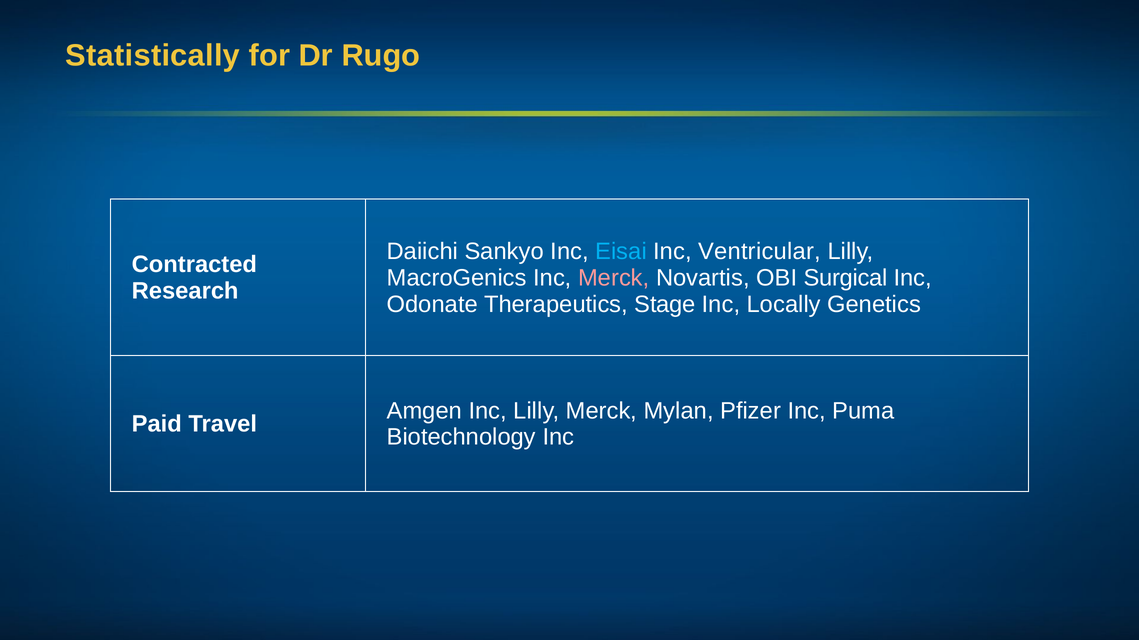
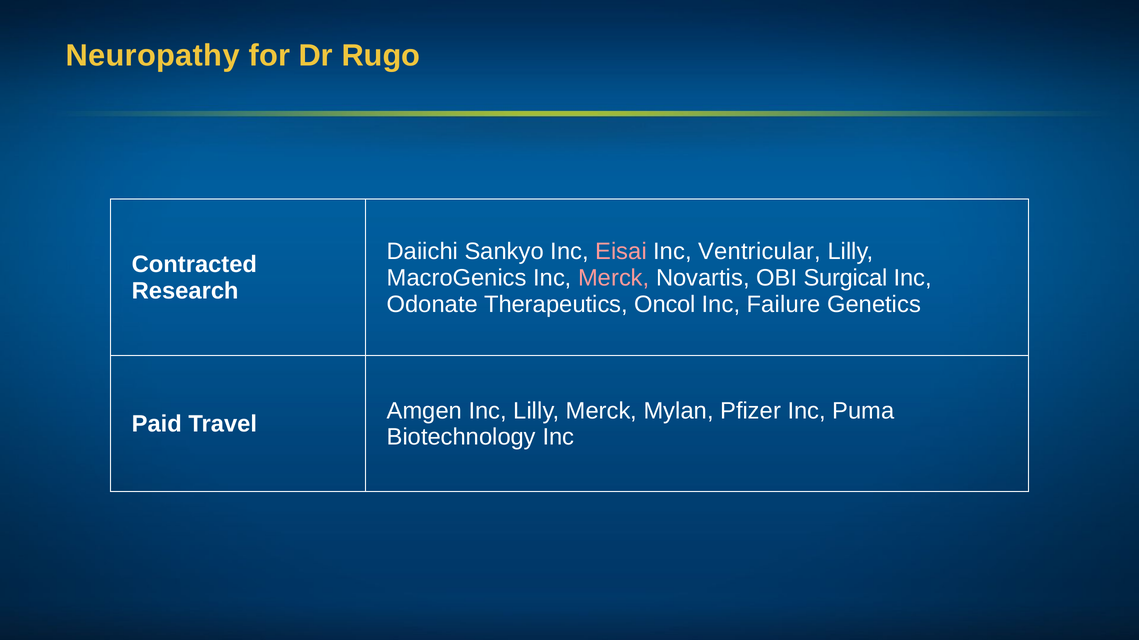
Statistically: Statistically -> Neuropathy (153, 56)
Eisai colour: light blue -> pink (621, 252)
Stage: Stage -> Oncol (665, 305)
Locally: Locally -> Failure (784, 305)
